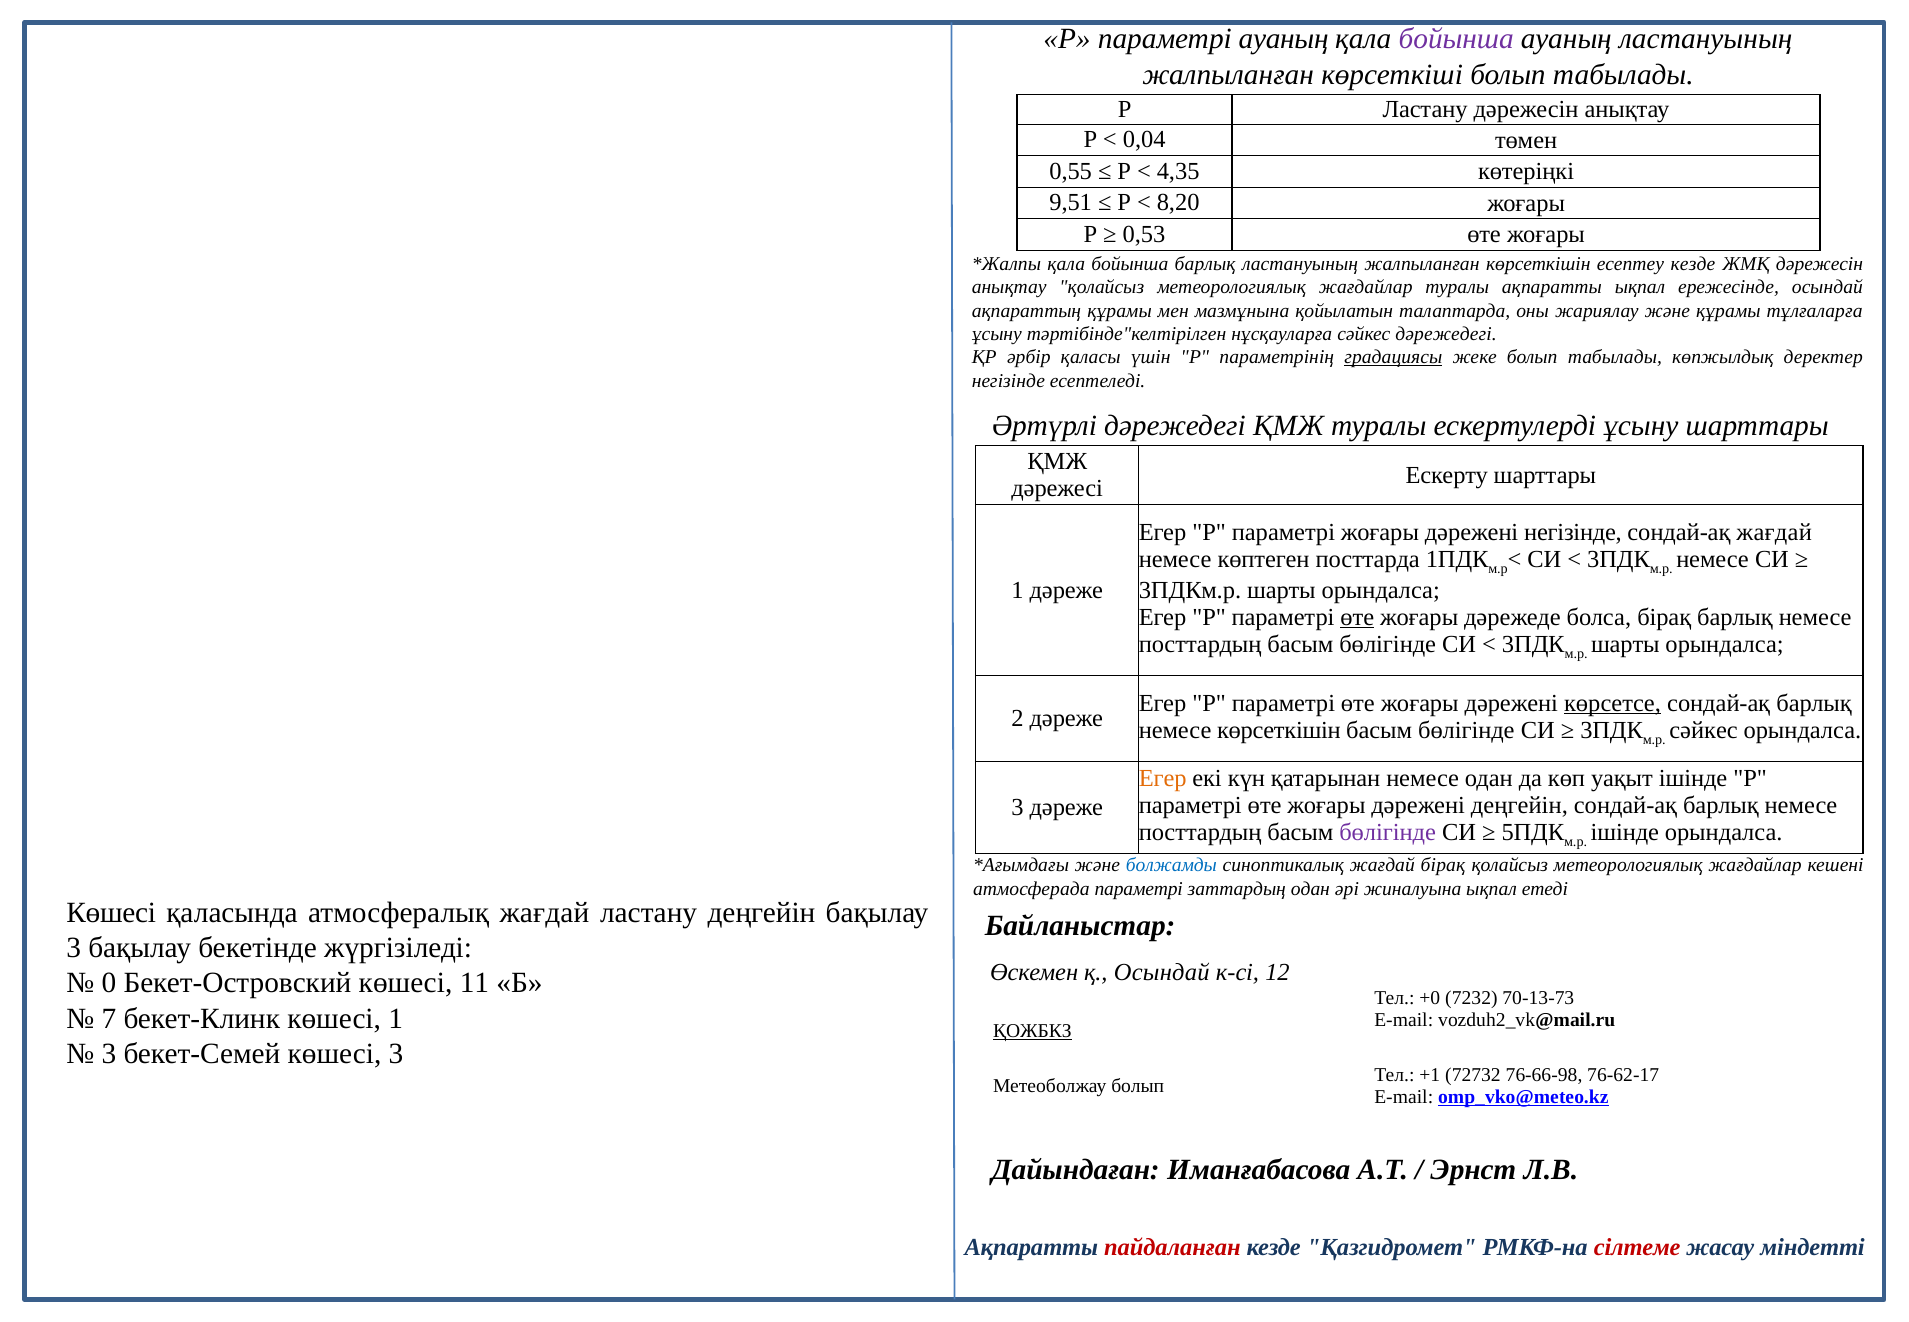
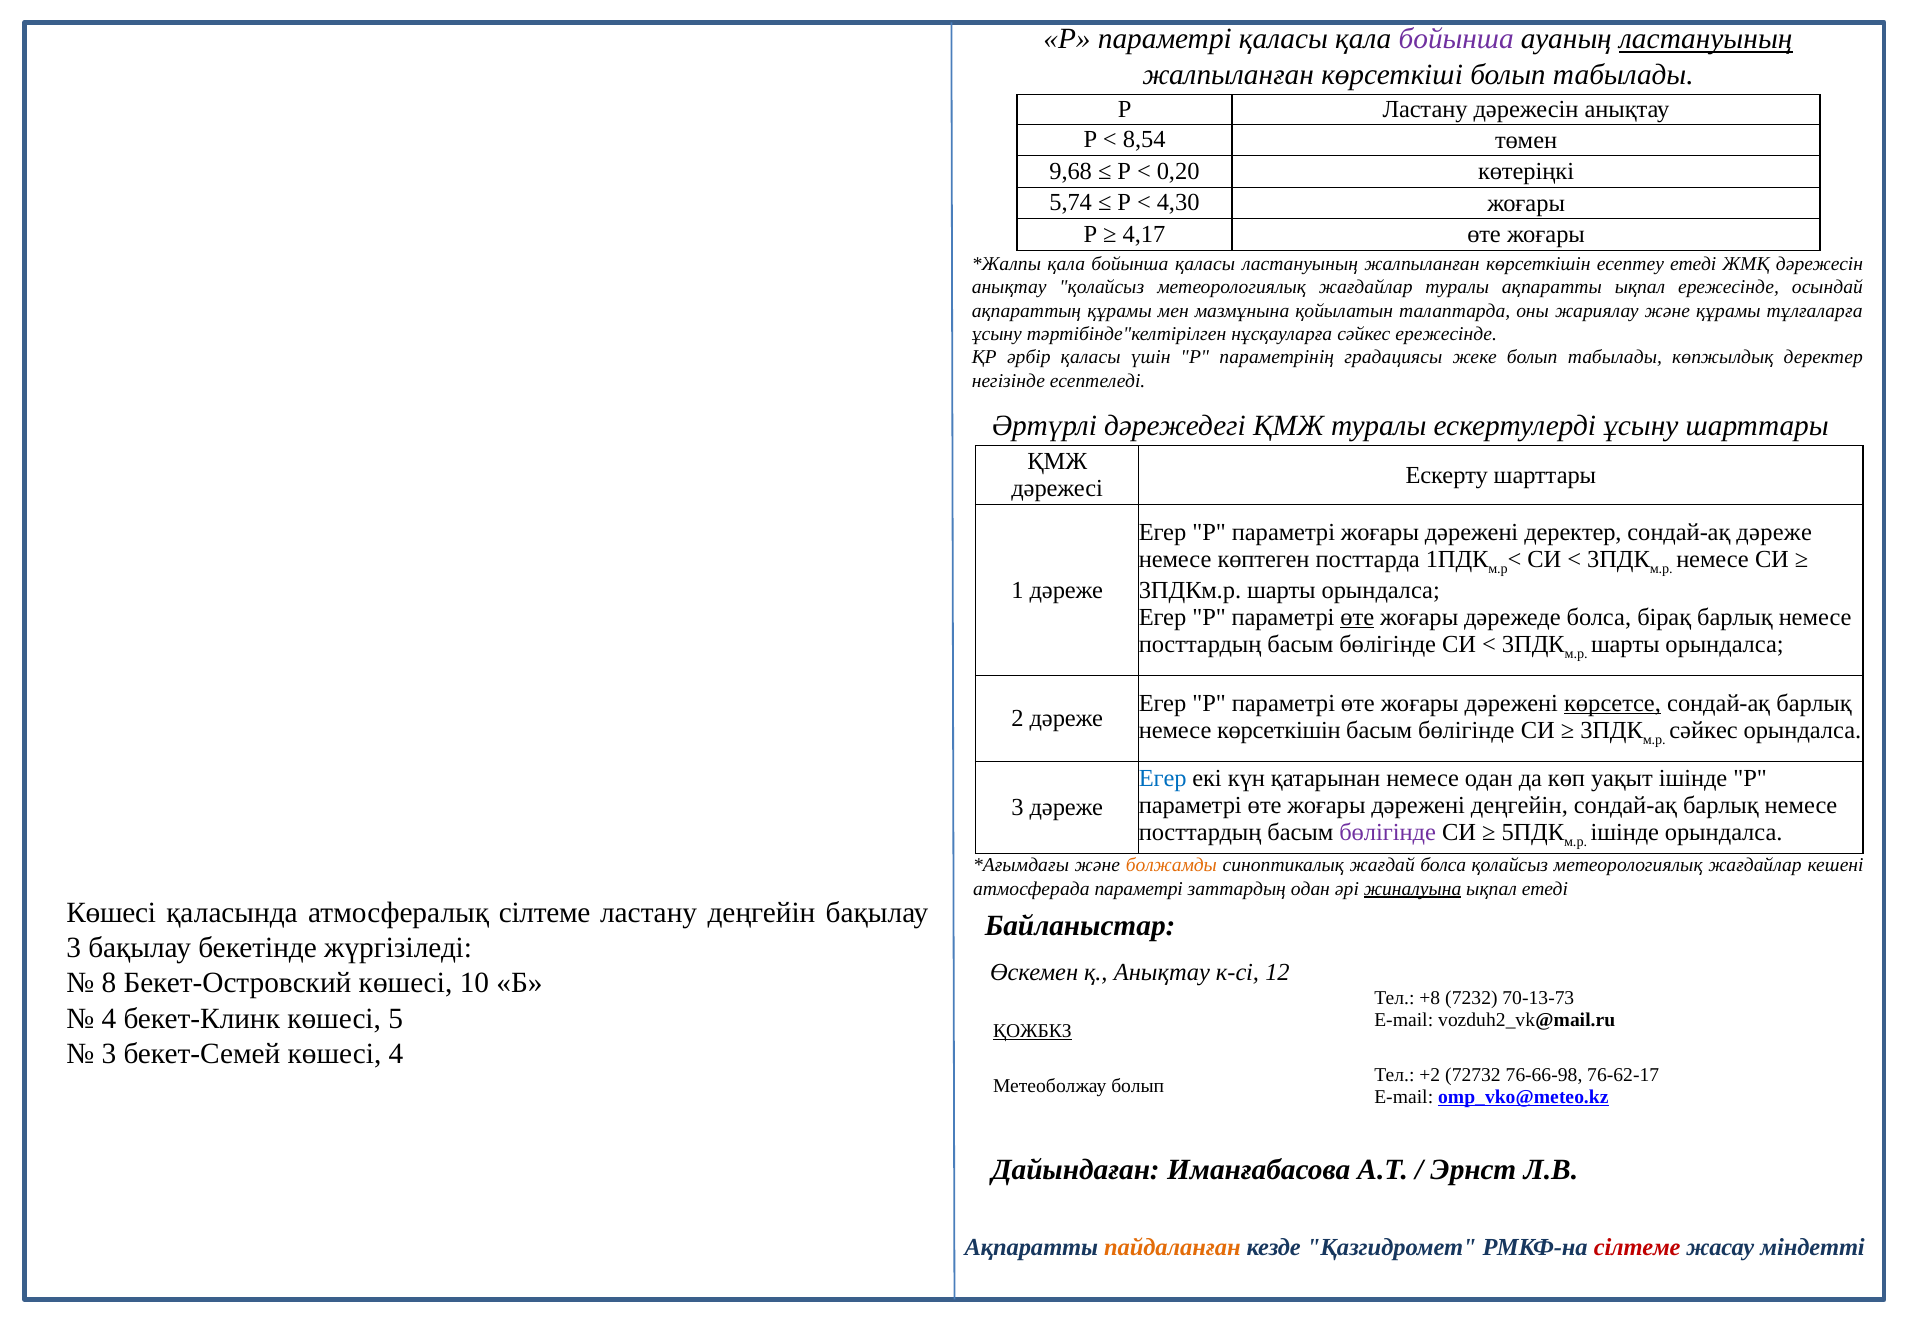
параметрі ауаның: ауаның -> қаласы (1283, 39)
ластануының underline: none -> present (1706, 39)
0,04: 0,04 -> 8,54 (1144, 140)
0,55: 0,55 -> 9,68 (1071, 171)
4,35: 4,35 -> 0,20 (1178, 171)
9,51: 9,51 -> 5,74 (1071, 203)
8,20: 8,20 -> 4,30 (1178, 203)
0,53: 0,53 -> 4,17 (1144, 234)
бойынша барлық: барлық -> қаласы (1205, 264)
есептеу кезде: кезде -> етеді (1693, 264)
сәйкес дәрежедегі: дәрежедегі -> ережесінде (1446, 334)
градациясы underline: present -> none (1393, 357)
дәрежені негізінде: негізінде -> деректер (1573, 532)
сондай-ақ жағдай: жағдай -> дәреже (1774, 532)
Егер colour: orange -> blue (1163, 778)
болжамды colour: blue -> orange (1171, 865)
жағдай бірақ: бірақ -> болса (1443, 865)
жиналуына underline: none -> present (1413, 888)
атмосфералық жағдай: жағдай -> сілтеме (545, 912)
қ Осындай: Осындай -> Анықтау (1162, 973)
0: 0 -> 8 (109, 983)
11: 11 -> 10 (474, 983)
+0: +0 -> +8 (1430, 998)
7: 7 -> 4 (109, 1018)
көшесі 1: 1 -> 5 (396, 1018)
көшесі 3: 3 -> 4 (396, 1053)
+1: +1 -> +2 (1430, 1075)
пайдаланған colour: red -> orange (1172, 1247)
